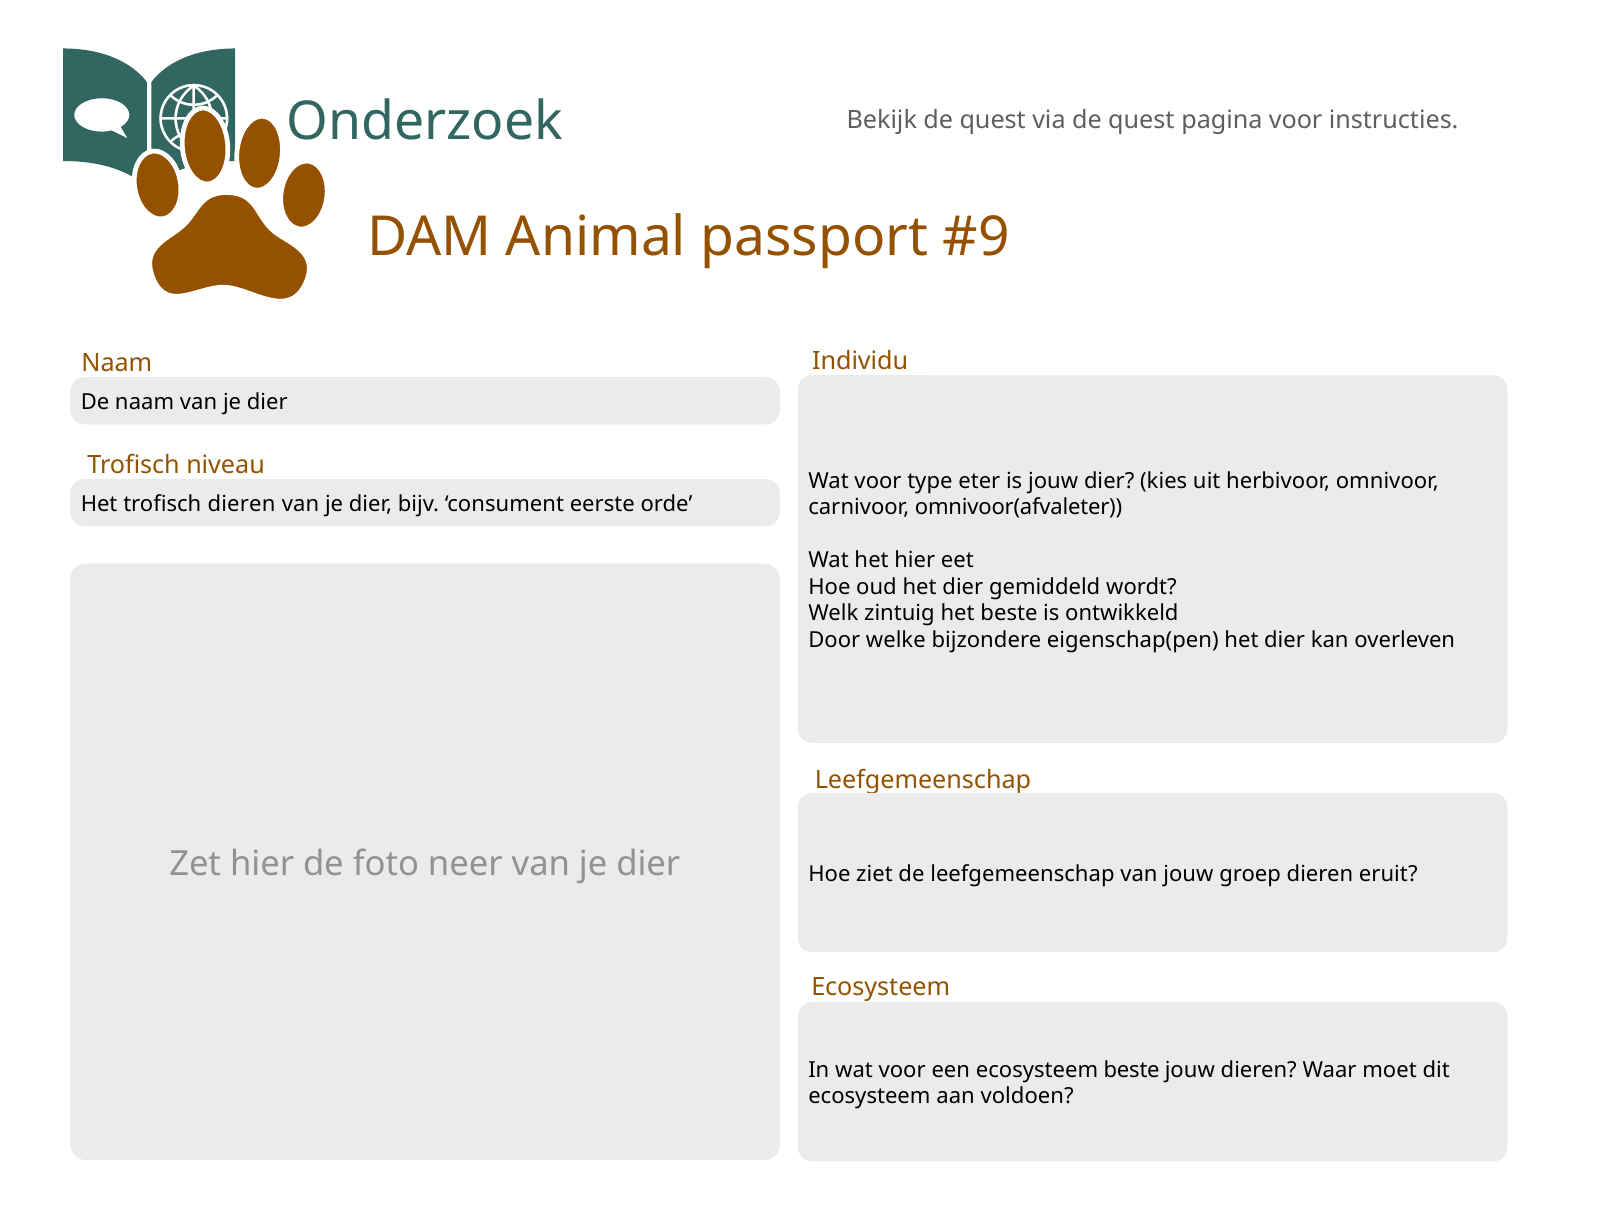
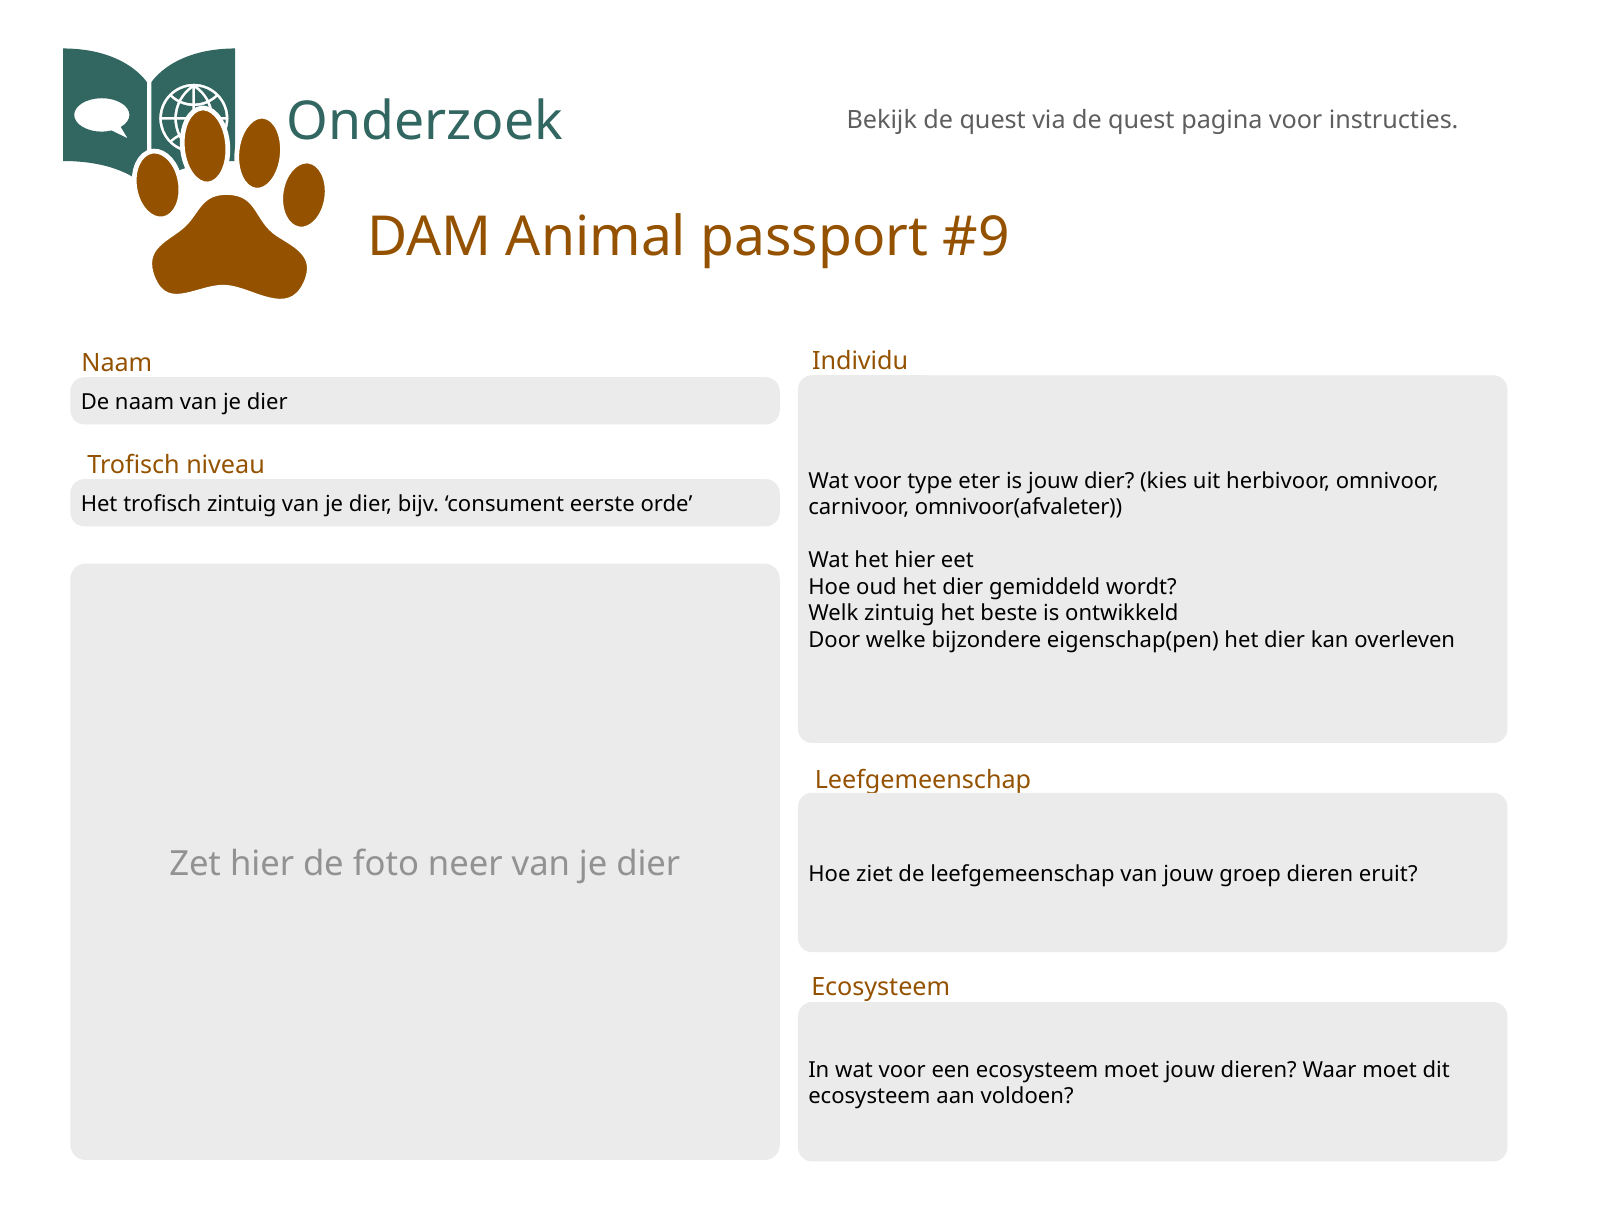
trofisch dieren: dieren -> zintuig (242, 504)
ecosysteem beste: beste -> moet (1131, 1070)
